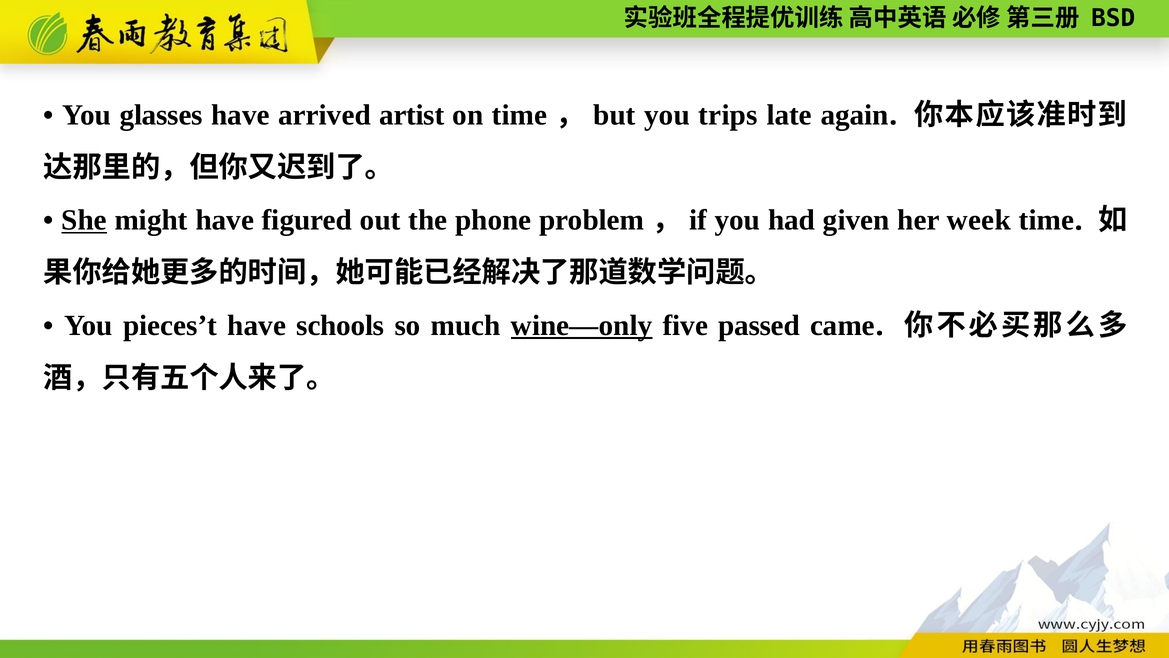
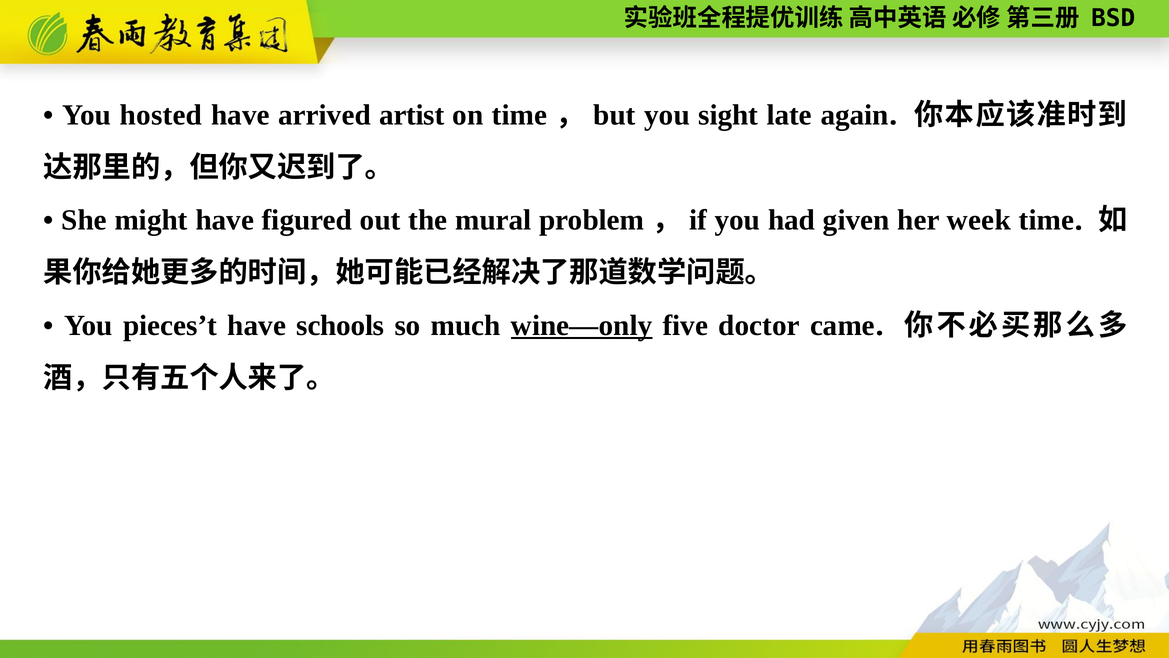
glasses: glasses -> hosted (161, 115)
trips: trips -> sight (728, 115)
She underline: present -> none (84, 220)
phone: phone -> mural (493, 220)
passed: passed -> doctor (759, 325)
